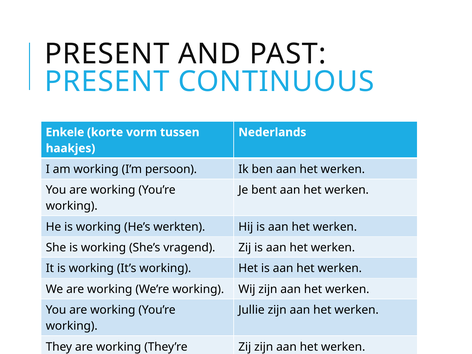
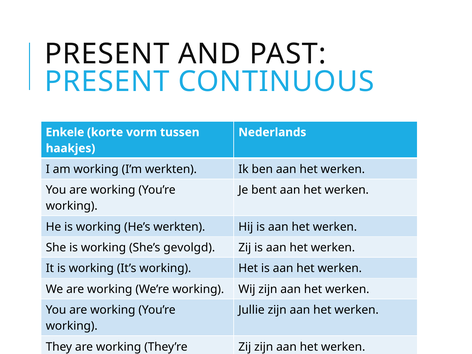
I’m persoon: persoon -> werkten (171, 169)
vragend: vragend -> gevolgd (189, 248)
